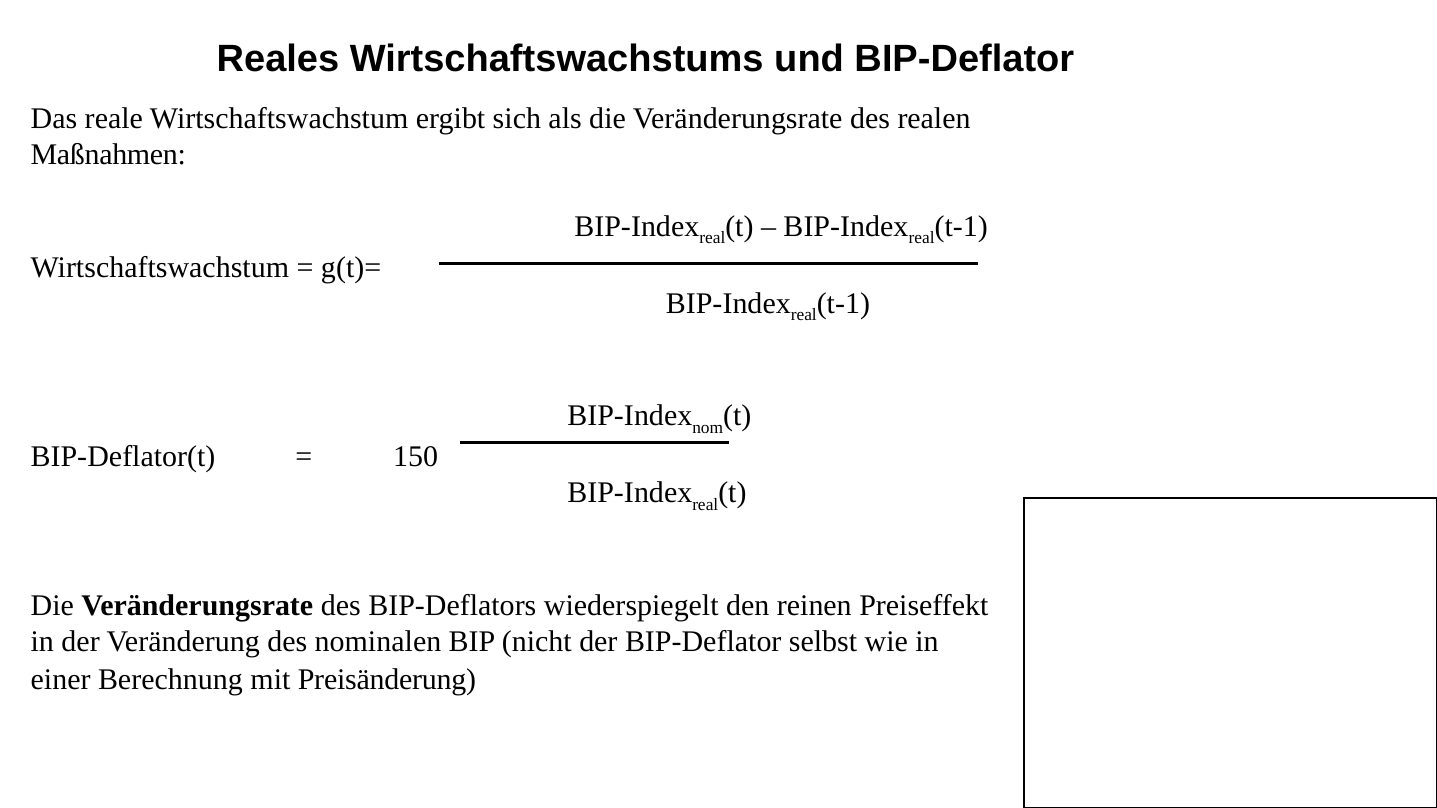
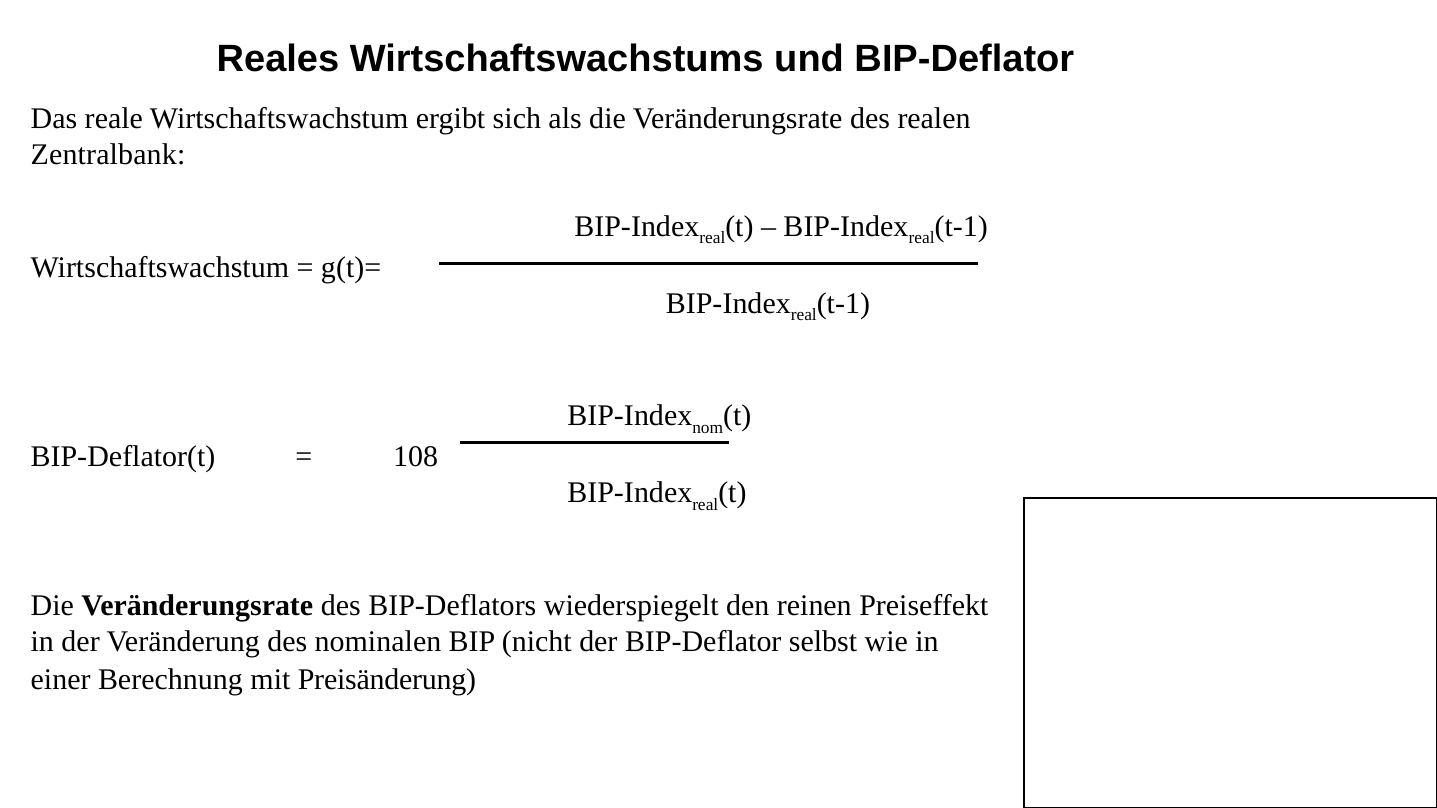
Maßnahmen: Maßnahmen -> Zentralbank (108, 155)
150: 150 -> 108 (416, 457)
